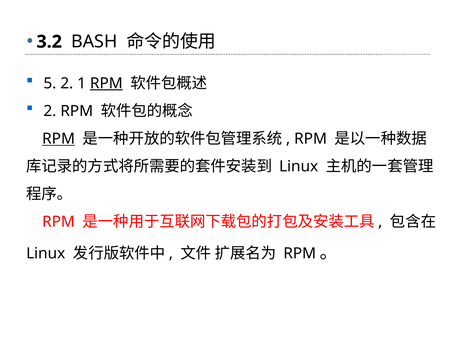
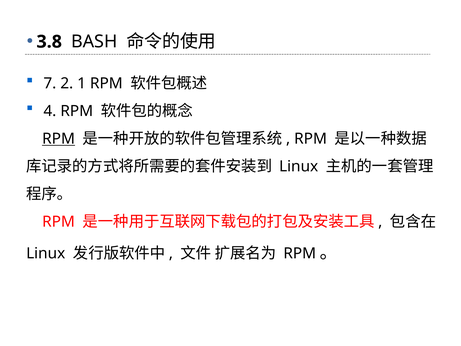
3.2: 3.2 -> 3.8 (49, 42)
5: 5 -> 7 (50, 83)
RPM underline: present -> none (106, 83)
2: 2 -> 4 (50, 111)
